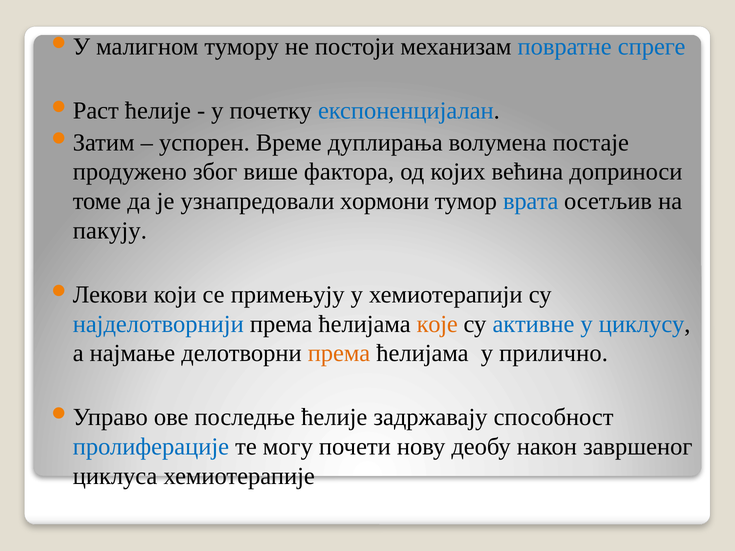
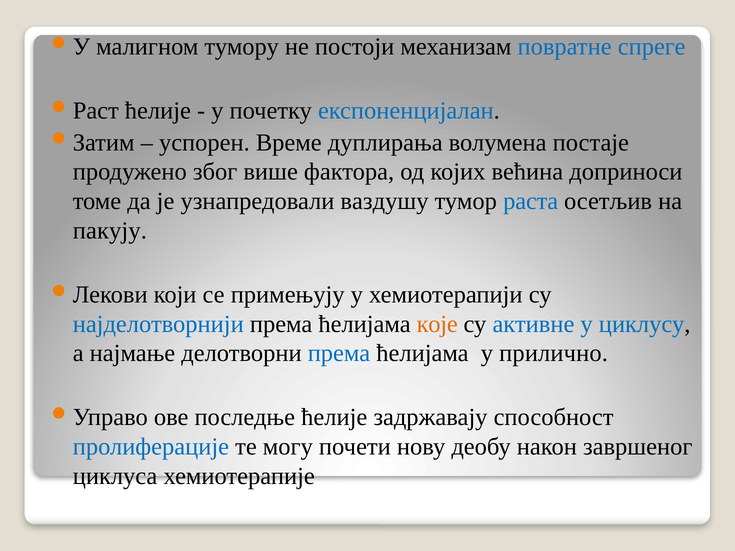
хормони: хормони -> ваздушу (385, 201)
врата: врата -> раста (531, 201)
према colour: orange -> blue (339, 353)
